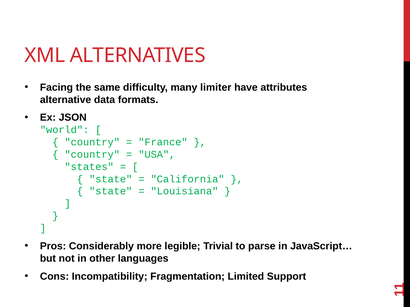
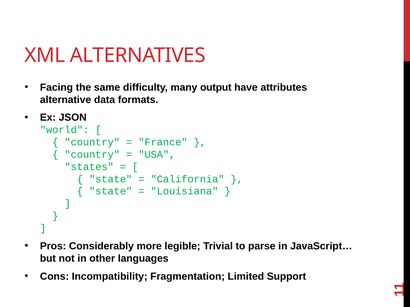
limiter: limiter -> output (216, 87)
